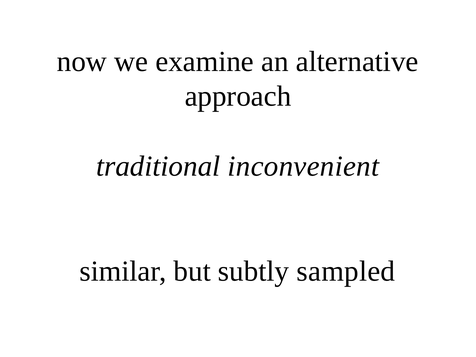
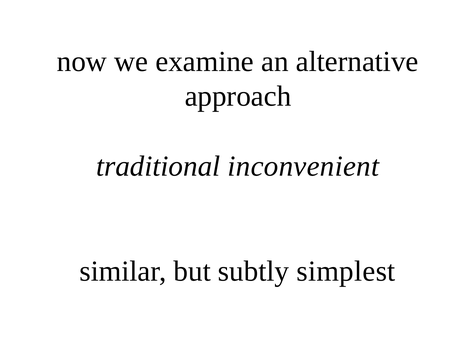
sampled: sampled -> simplest (346, 271)
